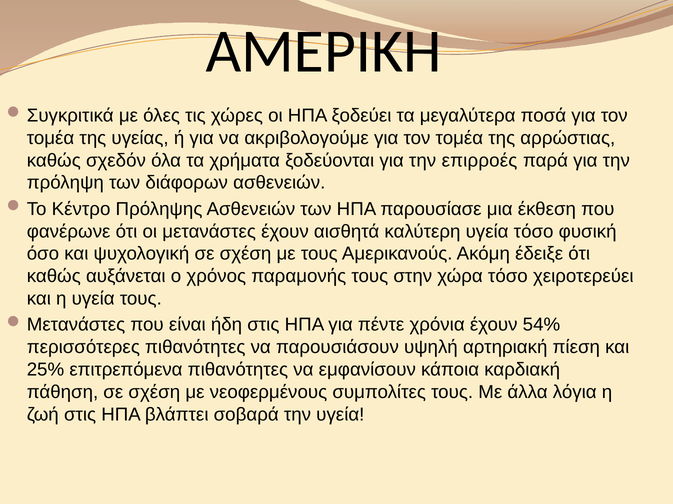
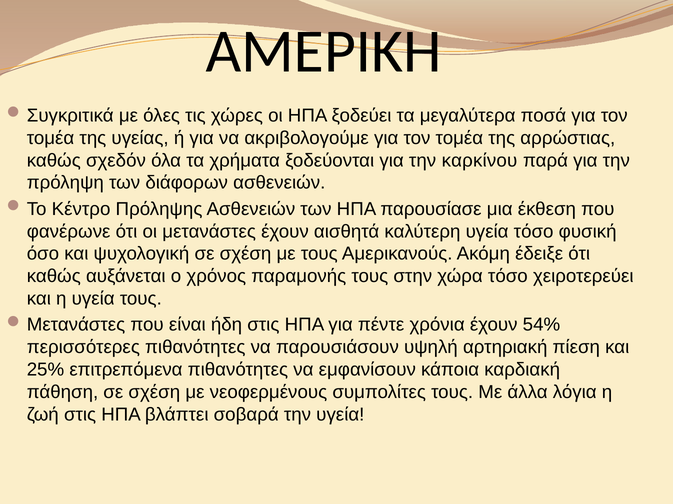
επιρροές: επιρροές -> καρκίνου (479, 161)
